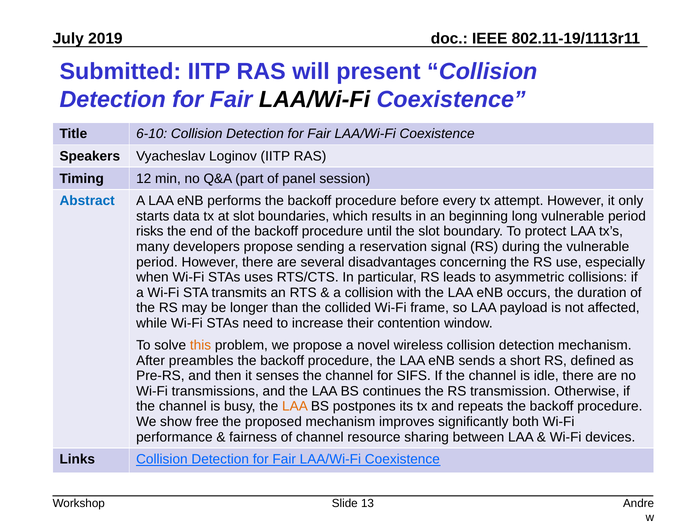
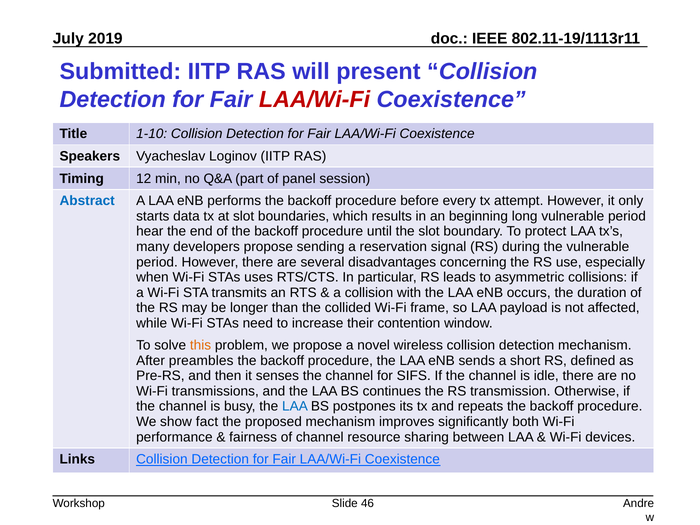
LAA/Wi-Fi colour: black -> red (315, 100)
6-10: 6-10 -> 1-10 (152, 134)
risks: risks -> hear (150, 231)
LAA colour: orange -> blue (295, 406)
free: free -> fact (207, 422)
13: 13 -> 46 (367, 504)
